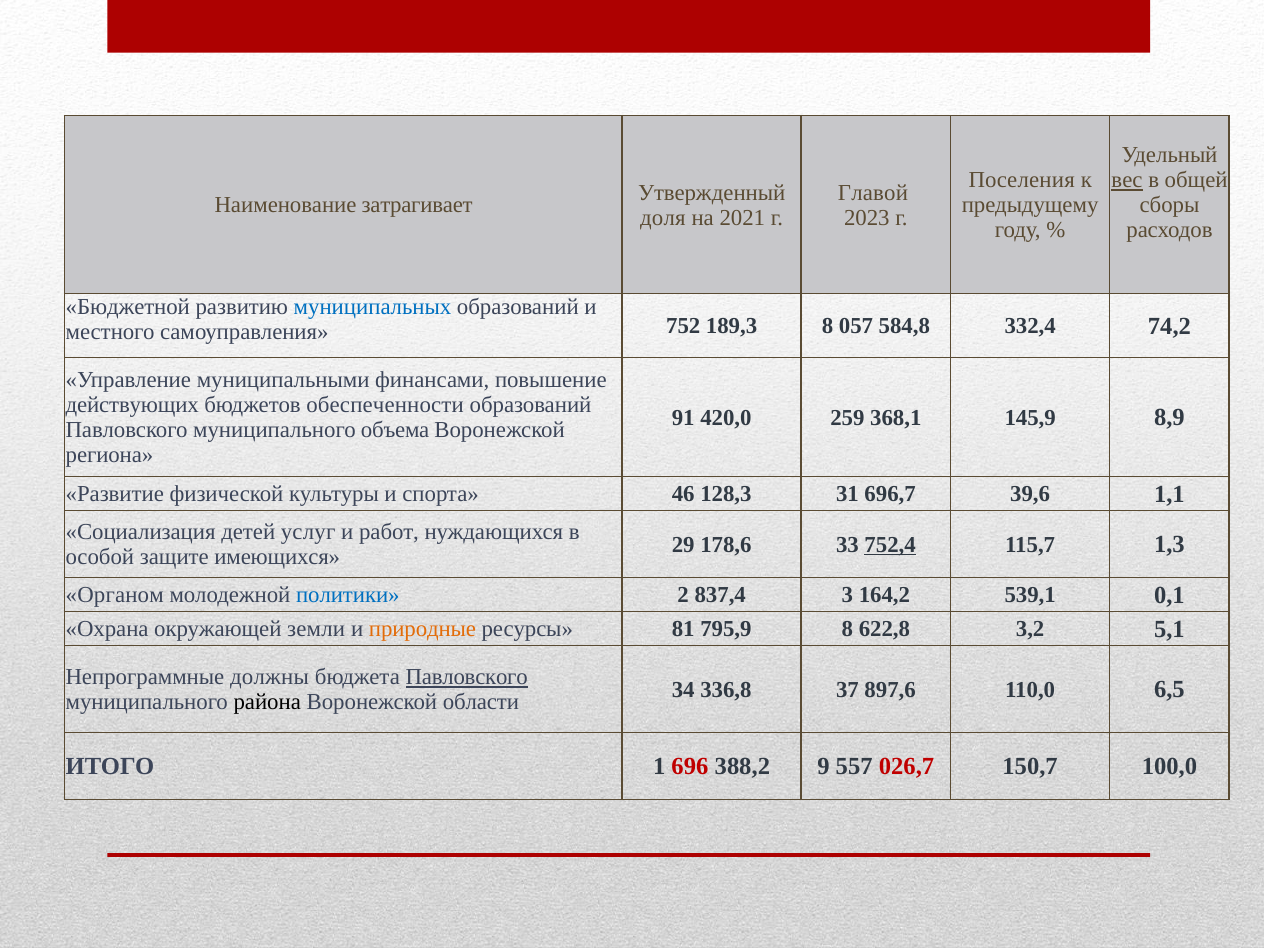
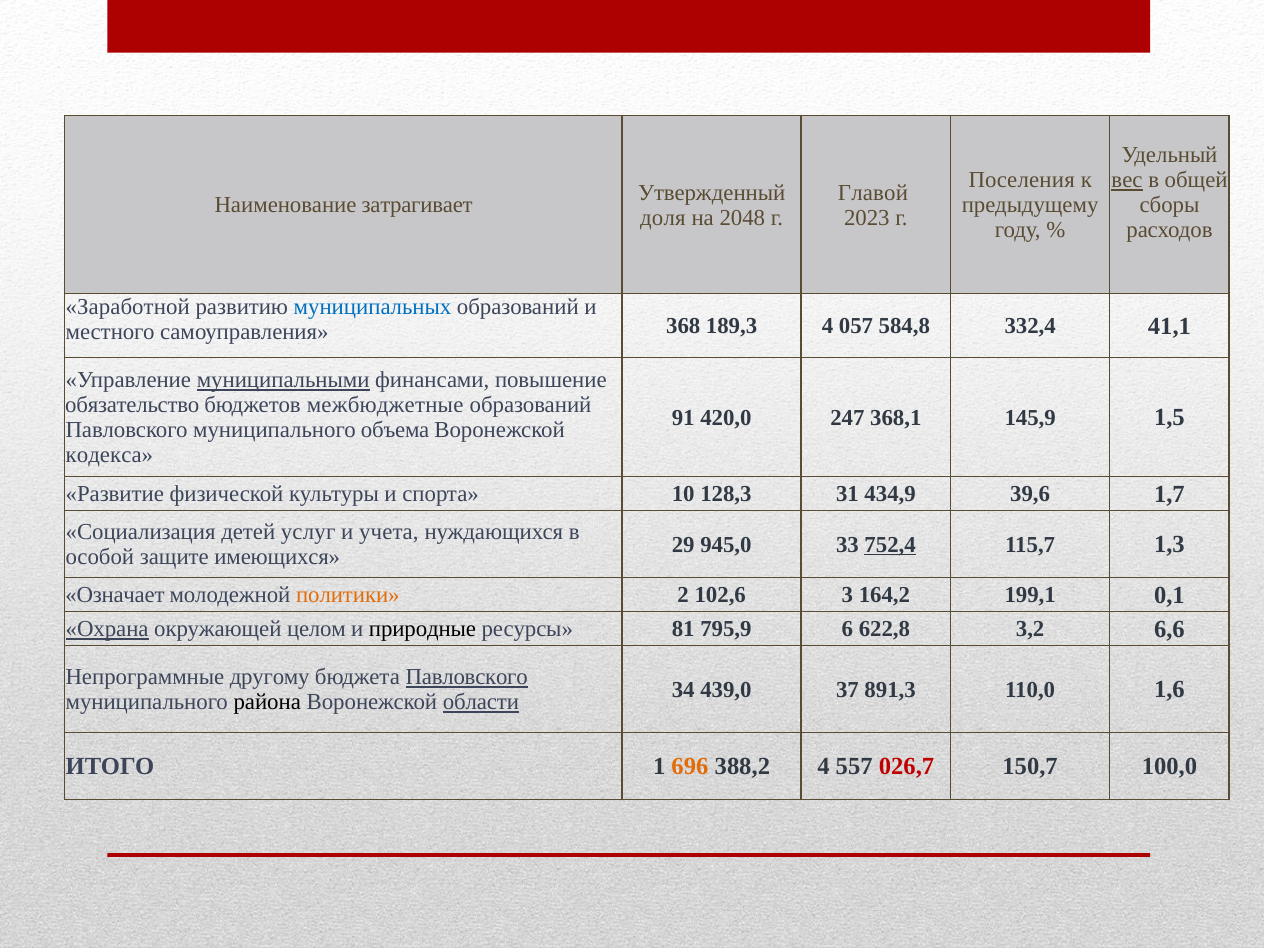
2021: 2021 -> 2048 (742, 218)
Бюджетной: Бюджетной -> Заработной (128, 307)
752: 752 -> 368 (683, 326)
189,3 8: 8 -> 4 (828, 326)
74,2: 74,2 -> 41,1 (1169, 326)
муниципальными underline: none -> present (283, 380)
действующих: действующих -> обязательство (132, 405)
обеспеченности: обеспеченности -> межбюджетные (385, 405)
259: 259 -> 247 (847, 418)
8,9: 8,9 -> 1,5 (1169, 418)
региона: региона -> кодекса (109, 455)
46: 46 -> 10 (683, 494)
696,7: 696,7 -> 434,9 (890, 494)
1,1: 1,1 -> 1,7 (1169, 494)
работ: работ -> учета (389, 532)
178,6: 178,6 -> 945,0 (726, 545)
Органом: Органом -> Означает (115, 595)
политики colour: blue -> orange (348, 595)
837,4: 837,4 -> 102,6 (720, 595)
539,1: 539,1 -> 199,1 (1030, 595)
Охрана underline: none -> present (107, 629)
земли: земли -> целом (316, 629)
природные colour: orange -> black (422, 629)
795,9 8: 8 -> 6 (847, 629)
5,1: 5,1 -> 6,6 (1169, 629)
должны: должны -> другому (270, 677)
336,8: 336,8 -> 439,0 (726, 690)
897,6: 897,6 -> 891,3 (890, 690)
6,5: 6,5 -> 1,6 (1169, 690)
области underline: none -> present (481, 702)
696 colour: red -> orange (690, 767)
388,2 9: 9 -> 4 (824, 767)
